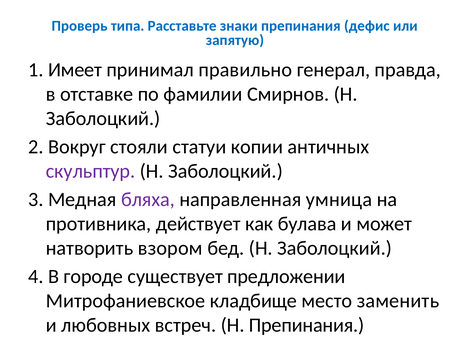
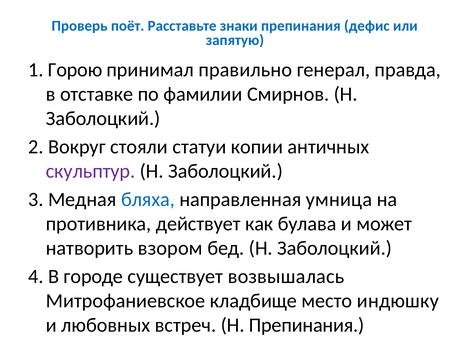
типа: типа -> поёт (128, 26)
Имеет: Имеет -> Горою (75, 70)
бляха colour: purple -> blue (148, 200)
предложении: предложении -> возвышалась (286, 277)
заменить: заменить -> индюшку (398, 301)
